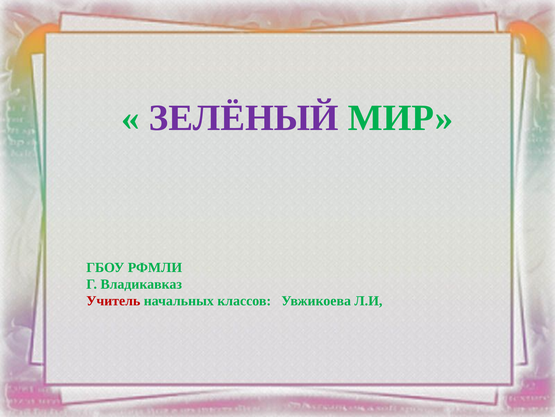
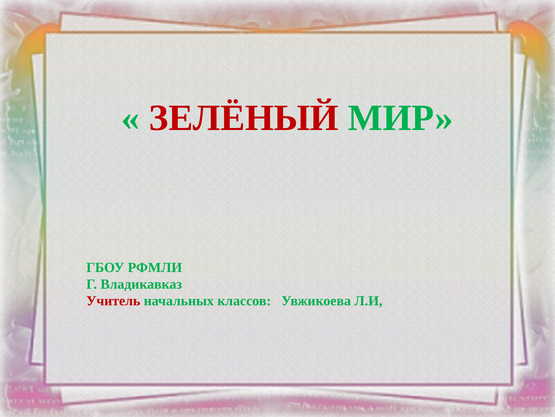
ЗЕЛЁНЫЙ colour: purple -> red (244, 118)
